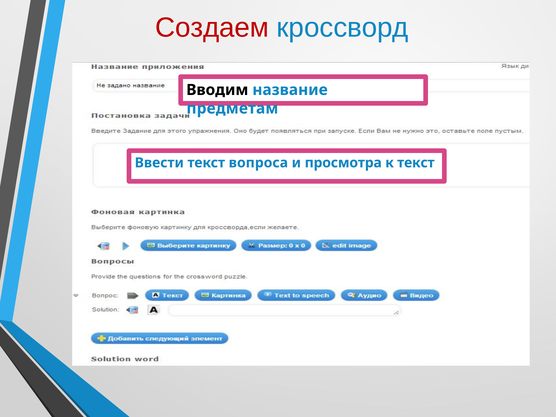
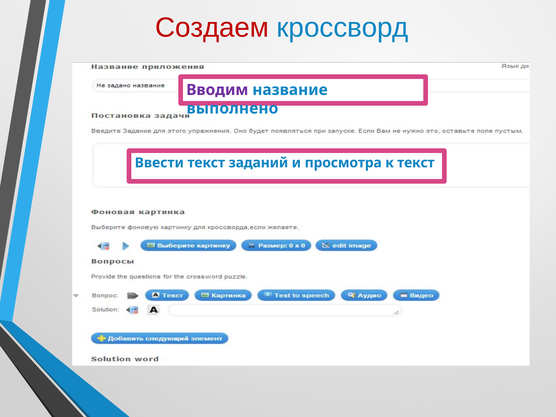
Вводим colour: black -> purple (217, 90)
предметам: предметам -> выполнено (232, 108)
вопроса: вопроса -> заданий (258, 163)
